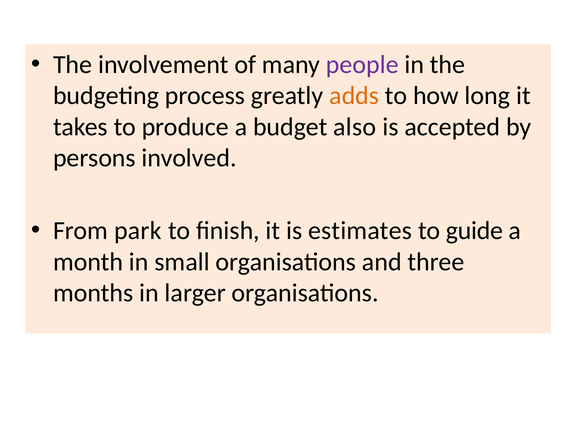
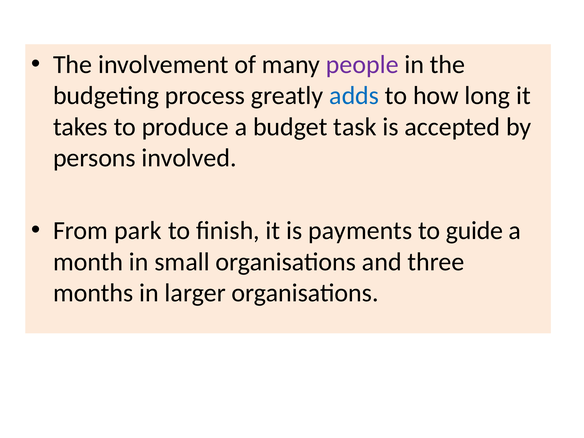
adds colour: orange -> blue (354, 96)
also: also -> task (355, 127)
estimates: estimates -> payments (360, 231)
